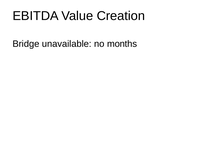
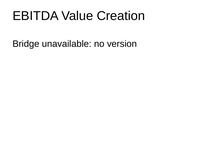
months: months -> version (122, 44)
